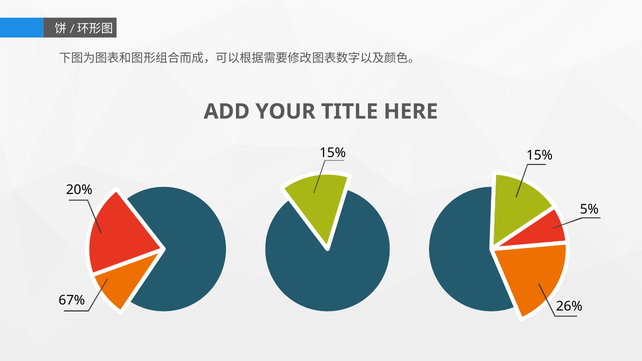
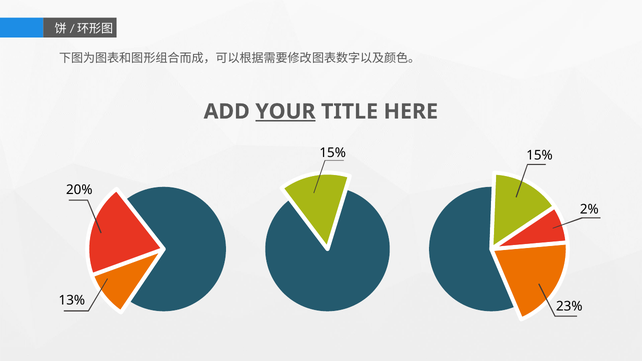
YOUR underline: none -> present (285, 112)
5%: 5% -> 2% (589, 209)
67%: 67% -> 13% (72, 300)
26%: 26% -> 23% (569, 306)
